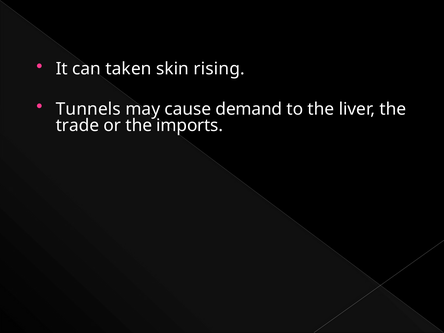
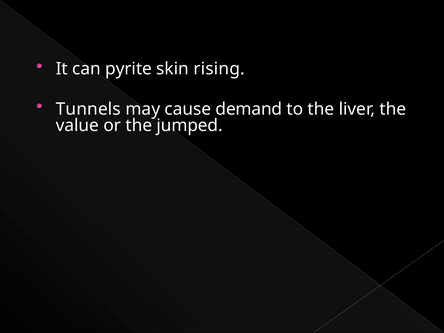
taken: taken -> pyrite (129, 69)
trade: trade -> value (77, 126)
imports: imports -> jumped (190, 126)
